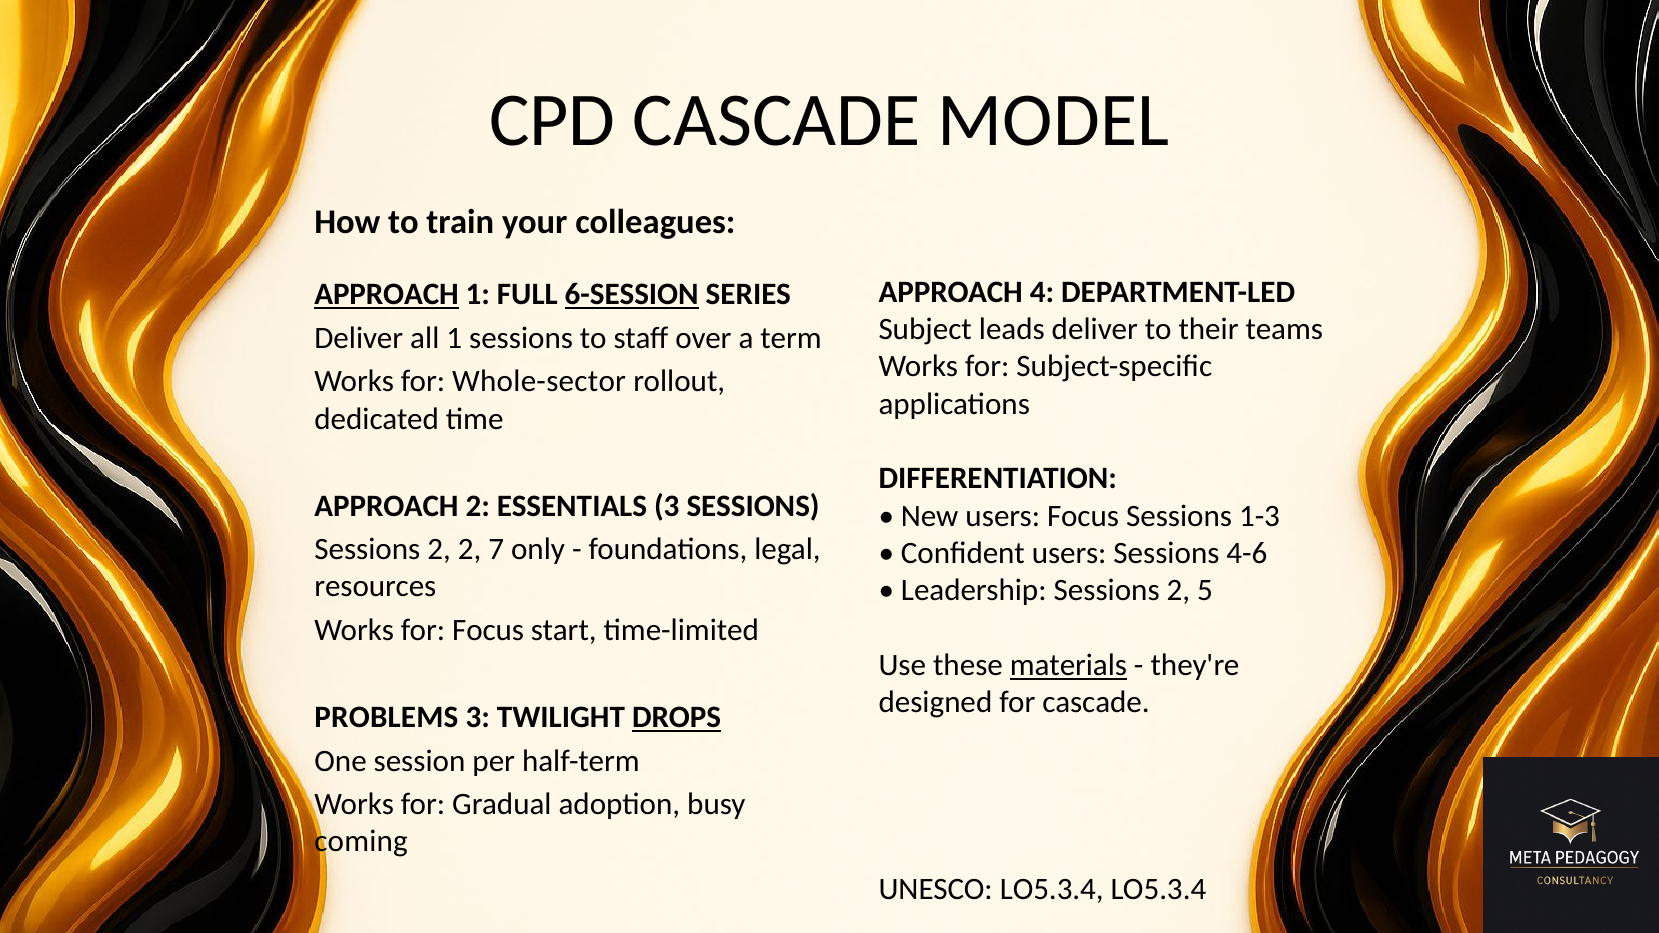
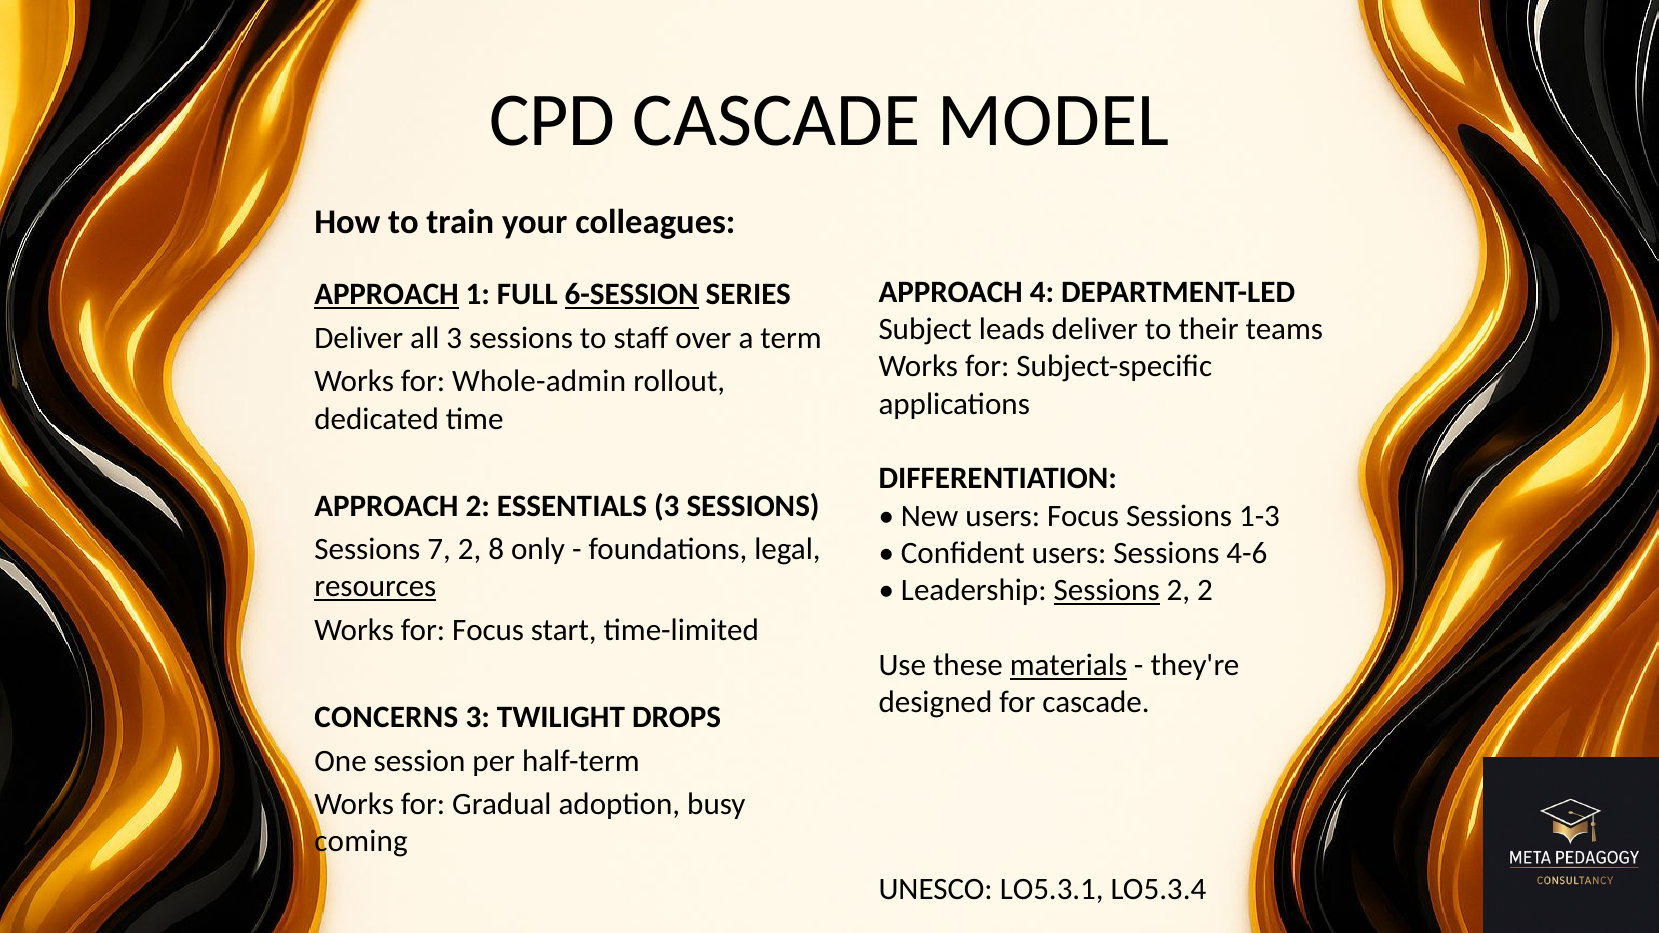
all 1: 1 -> 3 (454, 338)
Whole-sector: Whole-sector -> Whole-admin (539, 382)
2: 2 -> 7 (439, 549)
7: 7 -> 8 (496, 549)
resources underline: none -> present (375, 587)
Sessions underline: none -> present (1107, 591)
2 5: 5 -> 2 (1205, 591)
PROBLEMS: PROBLEMS -> CONCERNS (386, 717)
DROPS underline: present -> none (677, 717)
UNESCO LO5.3.4: LO5.3.4 -> LO5.3.1 (1052, 889)
